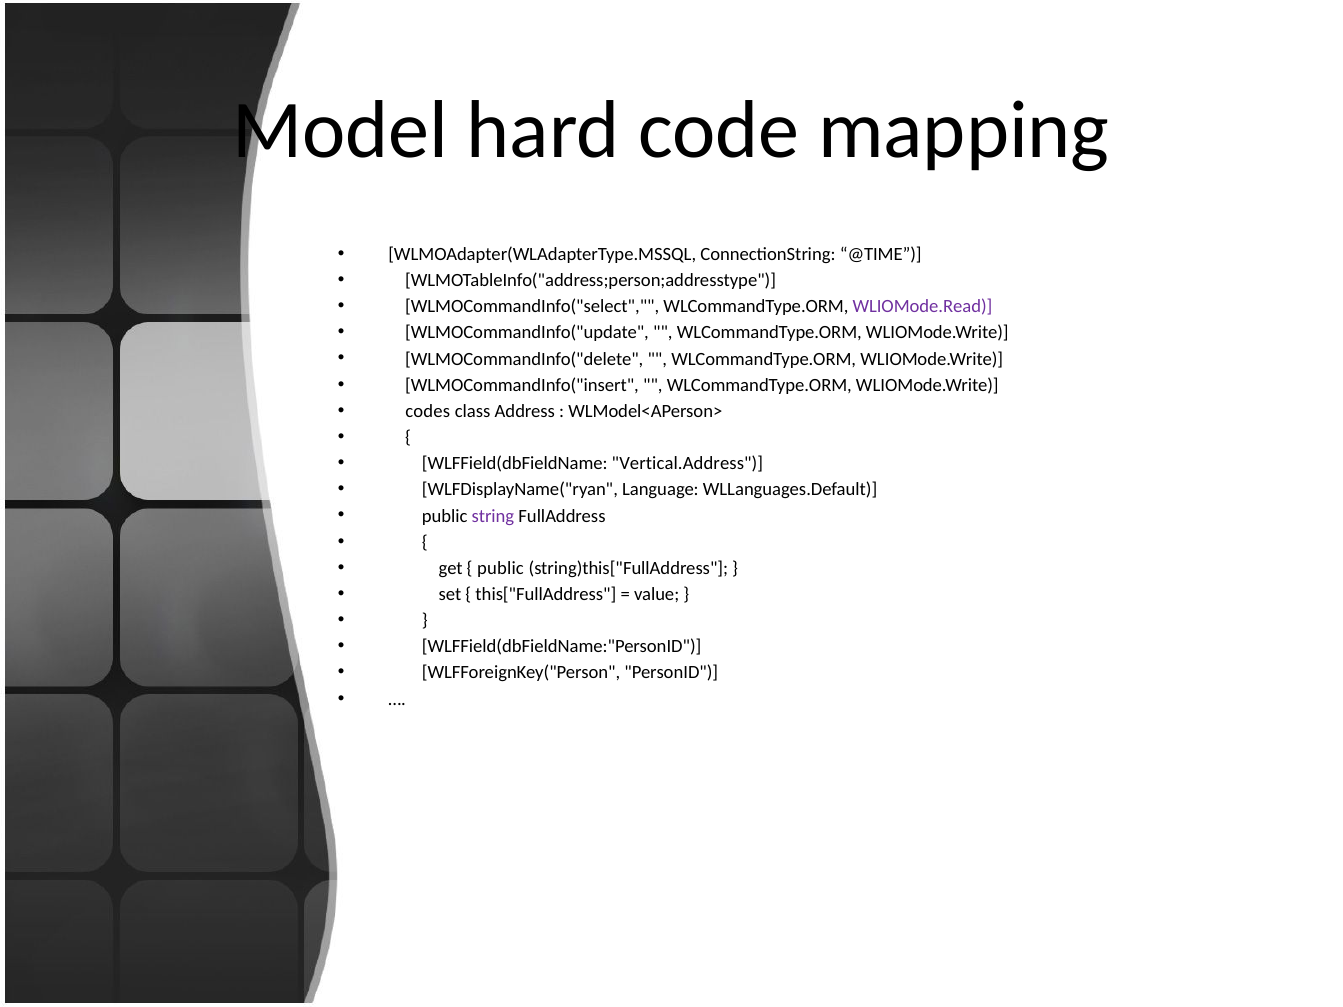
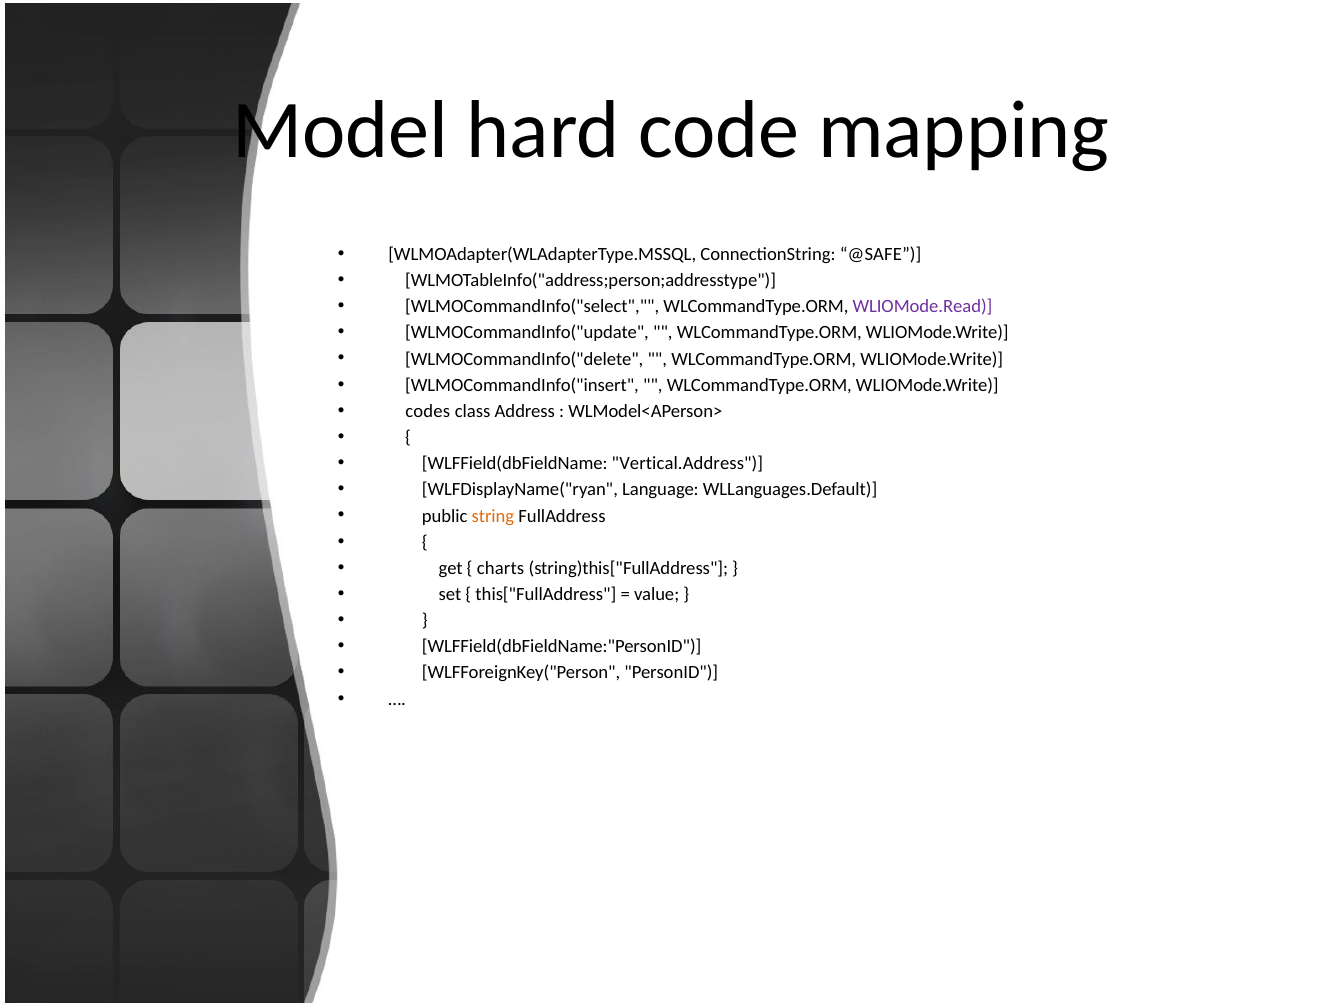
@TIME: @TIME -> @SAFE (881, 254)
string colour: purple -> orange (493, 516)
public: public -> charts (501, 568)
